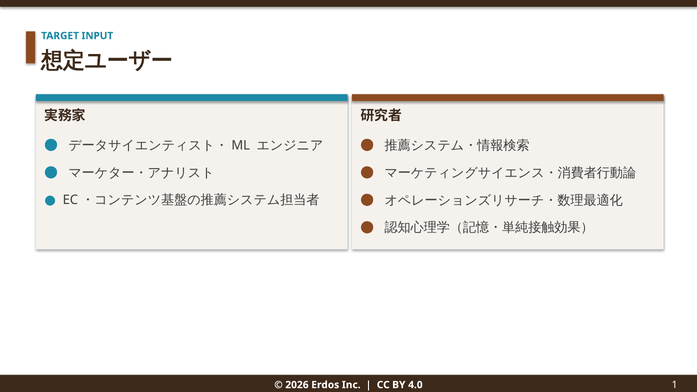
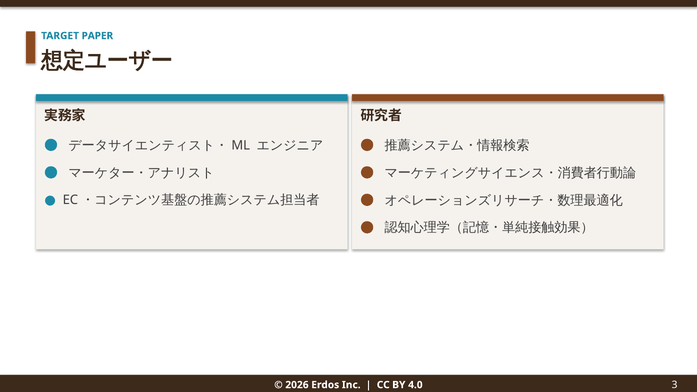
INPUT: INPUT -> PAPER (97, 36)
1: 1 -> 3 (675, 385)
